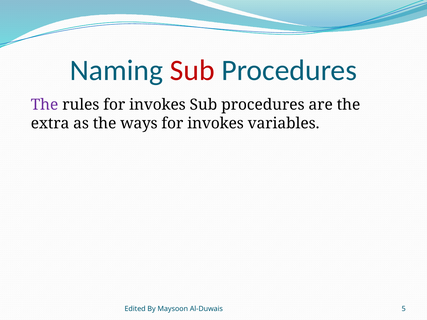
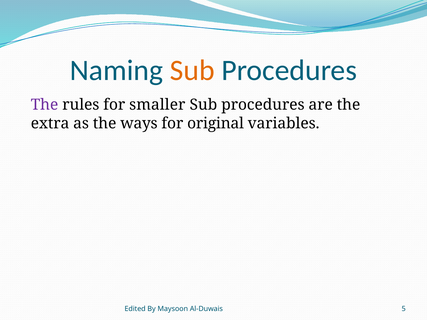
Sub colour: red -> orange (192, 71)
rules for invokes: invokes -> smaller (157, 105)
invokes: invokes -> original (216, 123)
